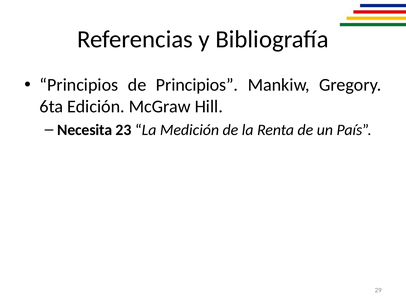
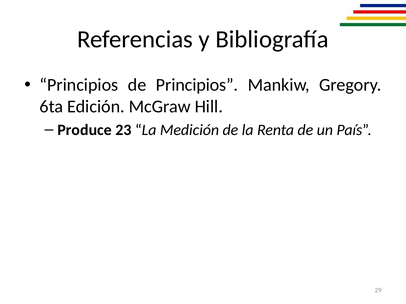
Necesita: Necesita -> Produce (85, 130)
